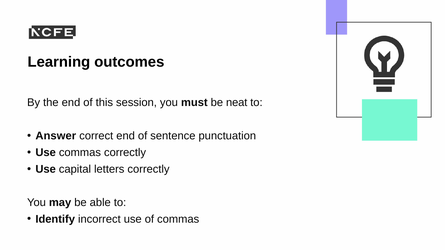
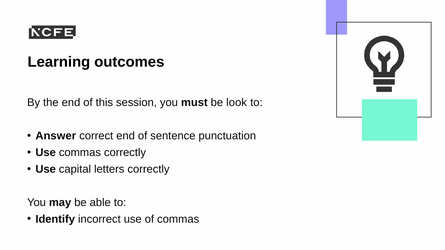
neat: neat -> look (237, 103)
